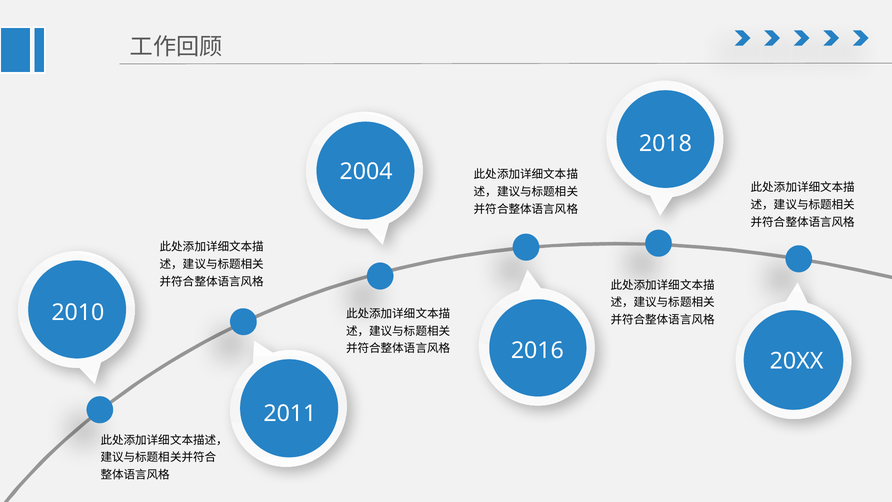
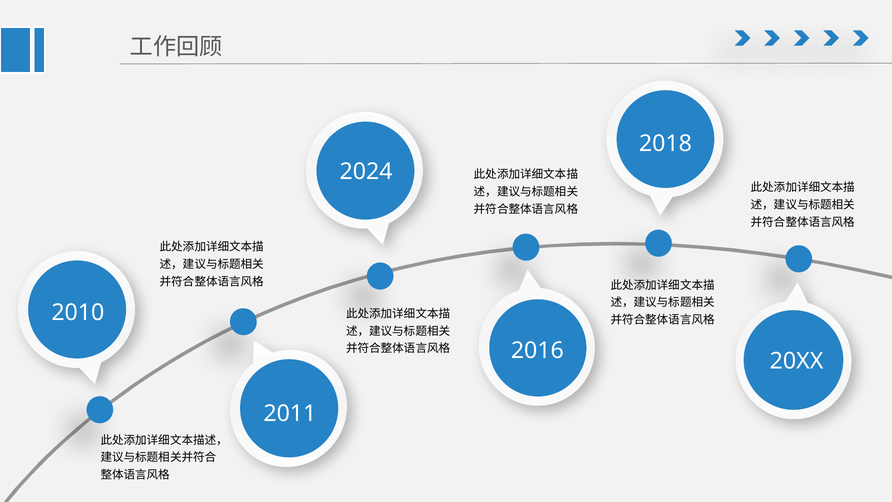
2004: 2004 -> 2024 (366, 171)
